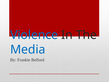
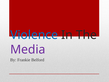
Media colour: blue -> purple (28, 49)
